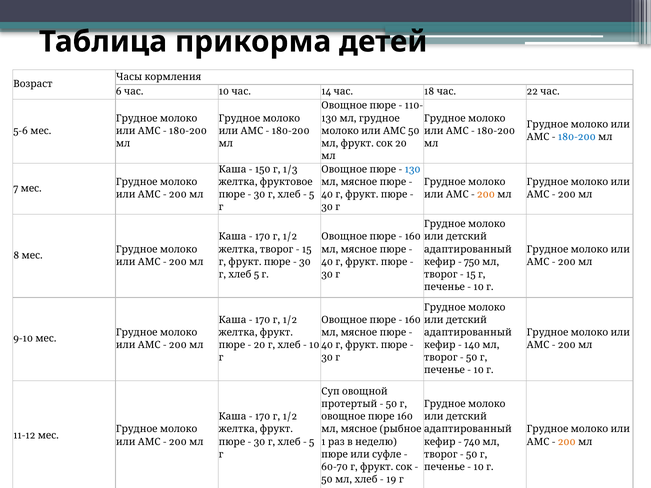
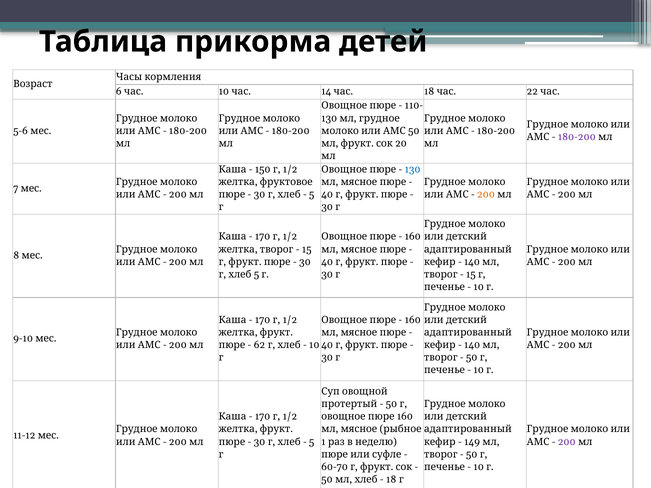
180-200 colour: blue -> purple (577, 137)
1/3: 1/3 -> 1/2 (290, 170)
750: 750 -> 140 (472, 262)
20: 20 -> 62 (259, 345)
740: 740 -> 149 (472, 442)
200 colour: orange -> purple (567, 442)
19: 19 -> 18 (391, 480)
